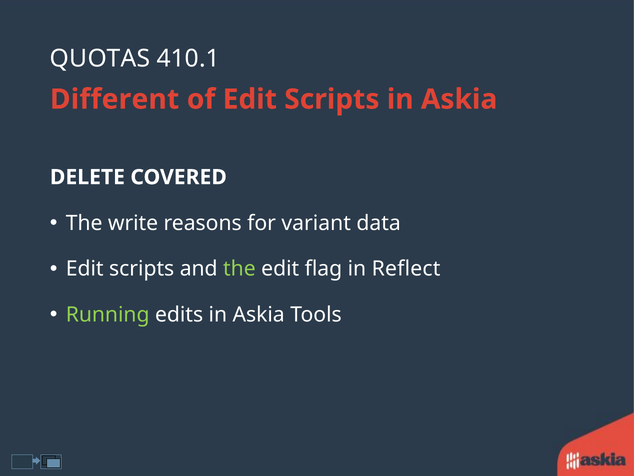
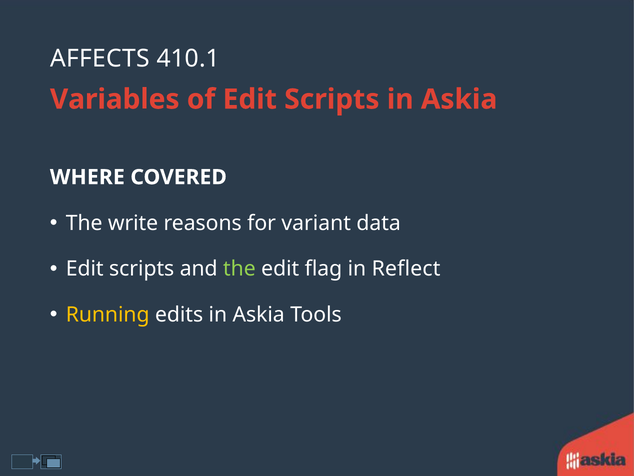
QUOTAS: QUOTAS -> AFFECTS (100, 58)
Different: Different -> Variables (115, 99)
DELETE: DELETE -> WHERE (87, 177)
Running colour: light green -> yellow (108, 315)
